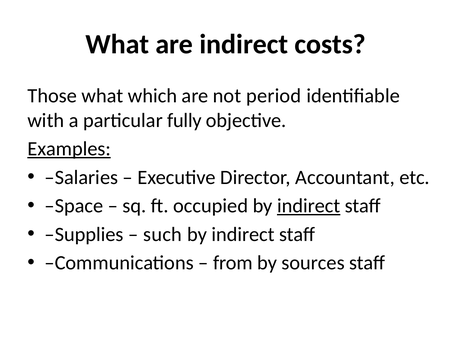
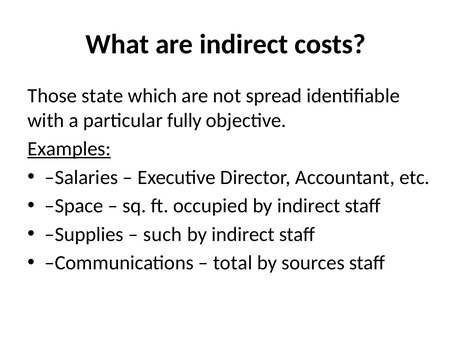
Those what: what -> state (102, 96)
period: period -> spread (274, 96)
indirect underline: present -> none (309, 206)
from: from -> total (233, 263)
